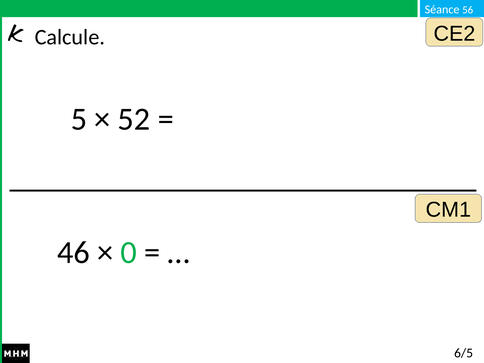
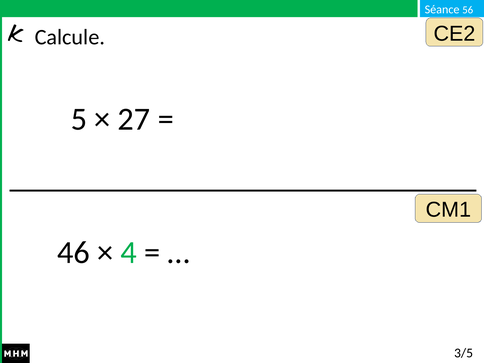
52: 52 -> 27 (134, 119)
0: 0 -> 4 (129, 253)
6/5: 6/5 -> 3/5 (464, 353)
